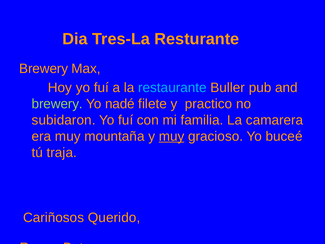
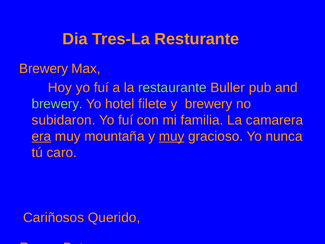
restaurante colour: light blue -> light green (172, 87)
nadé: nadé -> hotel (120, 104)
y practico: practico -> brewery (209, 104)
era underline: none -> present (41, 136)
buceé: buceé -> nunca (284, 136)
traja: traja -> caro (62, 152)
